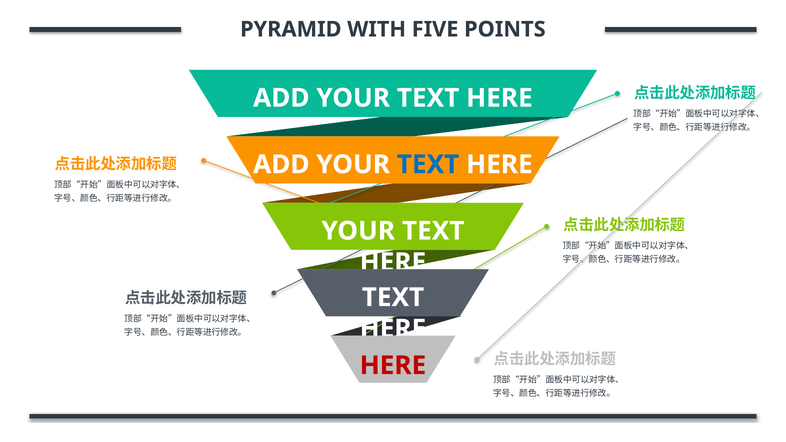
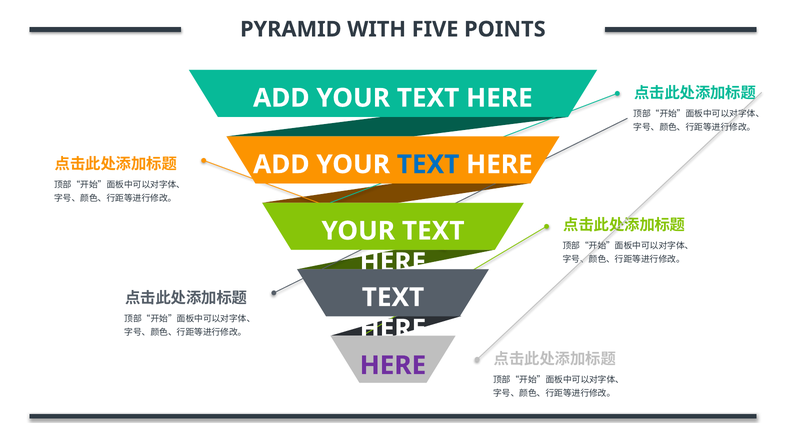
HERE colour: red -> purple (393, 366)
